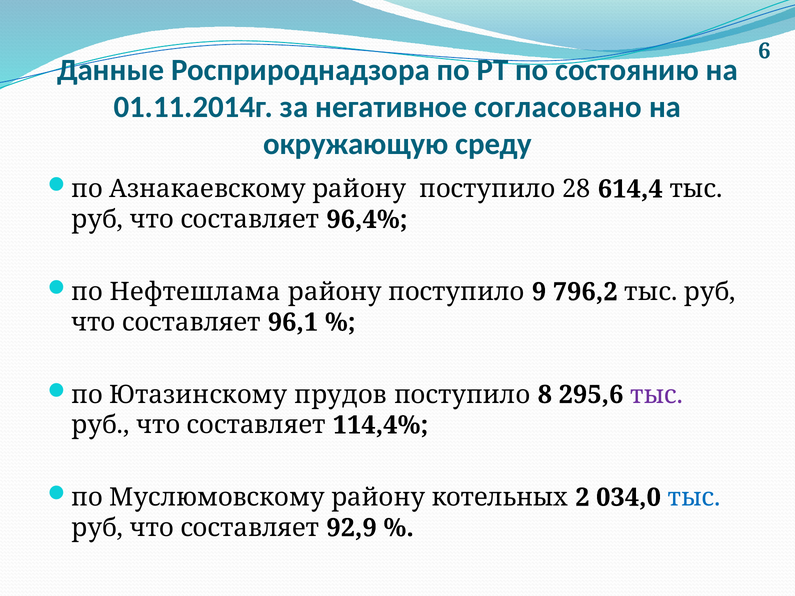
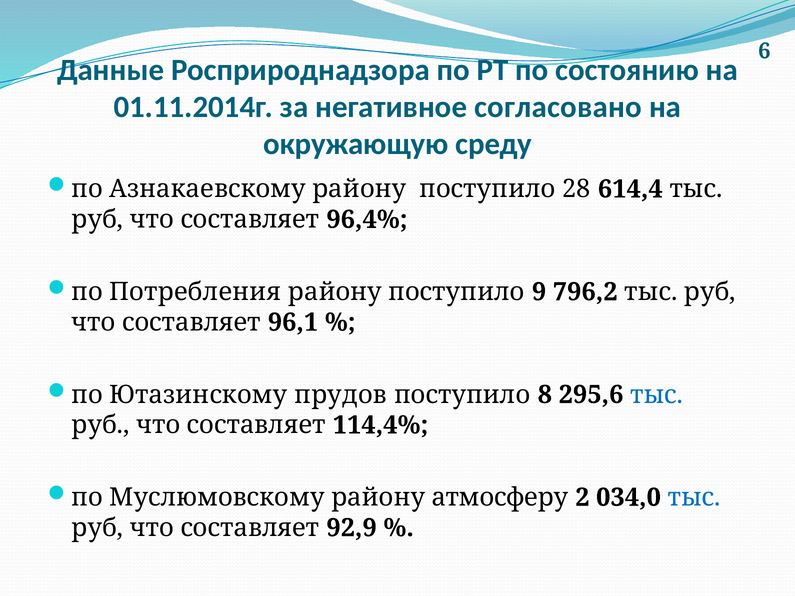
Нефтешлама: Нефтешлама -> Потребления (195, 292)
тыс colour: purple -> blue (657, 395)
котельных: котельных -> атмосферу (500, 498)
